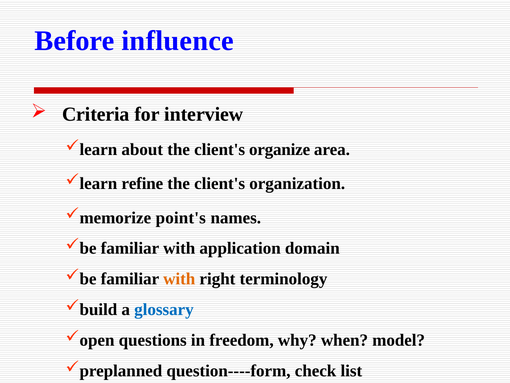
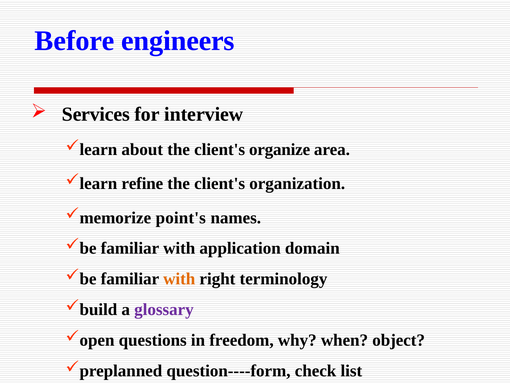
influence: influence -> engineers (178, 41)
Criteria: Criteria -> Services (96, 114)
glossary colour: blue -> purple (164, 309)
model: model -> object (399, 340)
